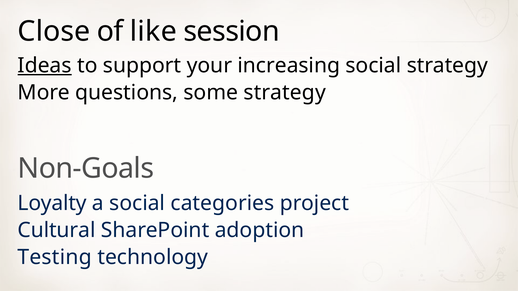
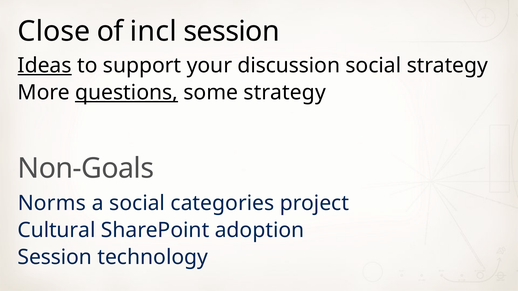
like: like -> incl (153, 31)
increasing: increasing -> discussion (289, 66)
questions underline: none -> present (127, 93)
Loyalty: Loyalty -> Norms (52, 203)
Testing: Testing -> Session (55, 257)
